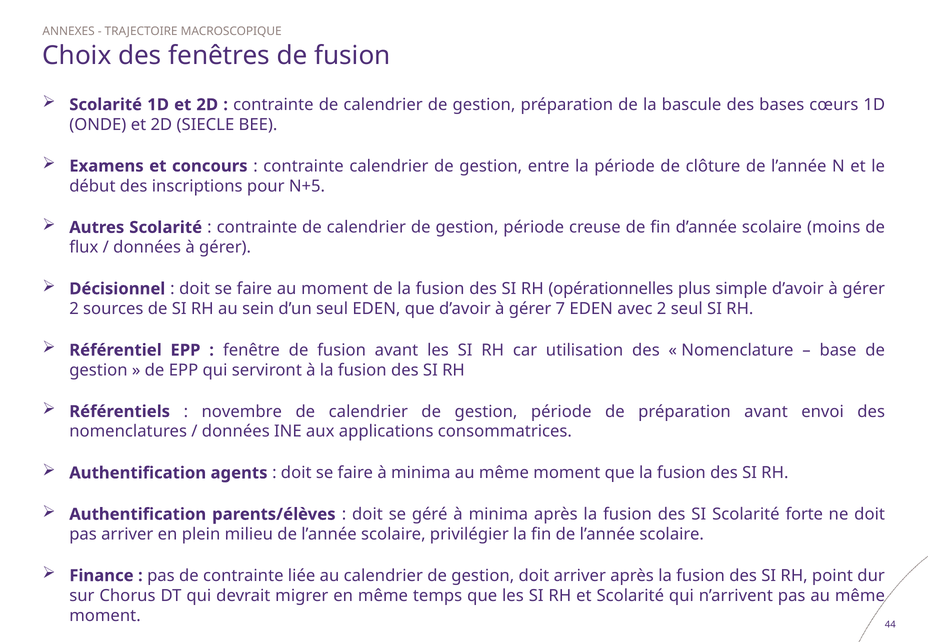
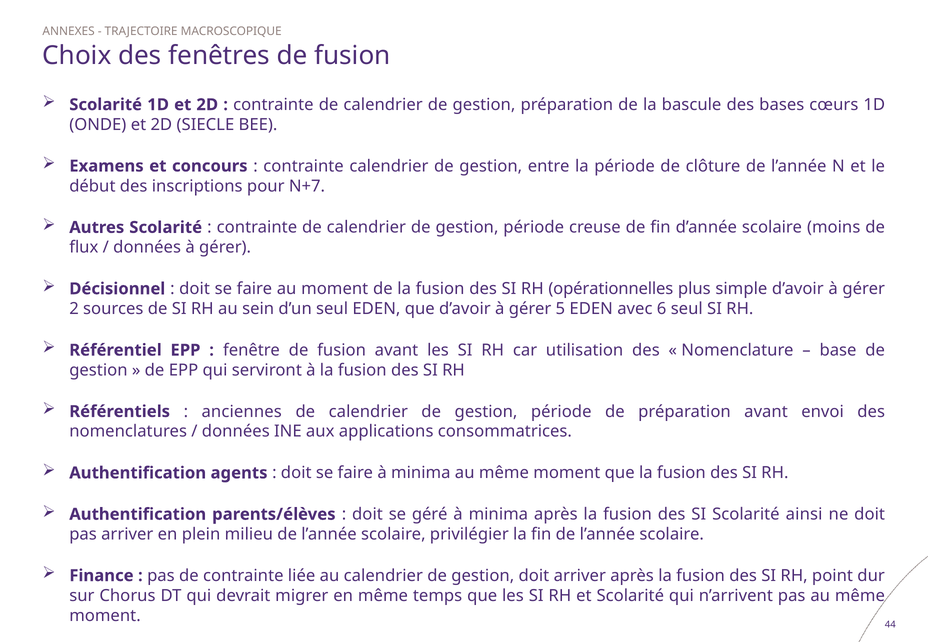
N+5: N+5 -> N+7 (307, 186)
7: 7 -> 5 (560, 309)
avec 2: 2 -> 6 (662, 309)
novembre: novembre -> anciennes (242, 412)
forte: forte -> ainsi (804, 515)
